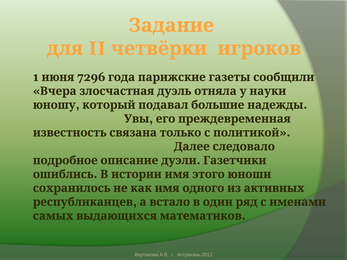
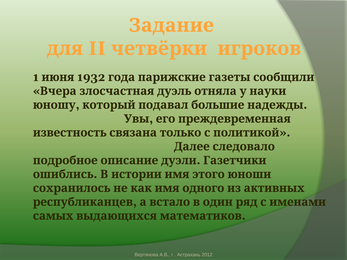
7296: 7296 -> 1932 (91, 77)
